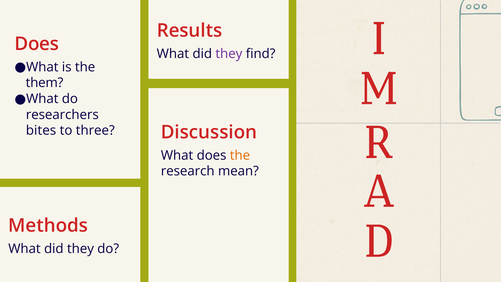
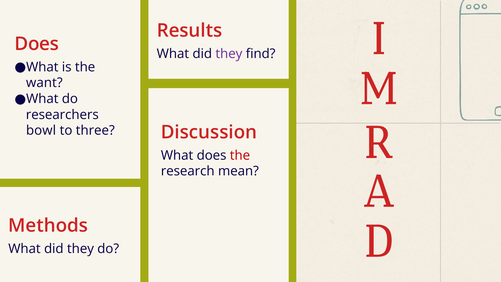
them: them -> want (44, 83)
bites: bites -> bowl (41, 130)
the colour: orange -> red (240, 155)
